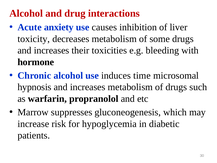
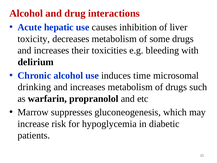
anxiety: anxiety -> hepatic (59, 27)
hormone: hormone -> delirium (36, 62)
hypnosis: hypnosis -> drinking (34, 87)
